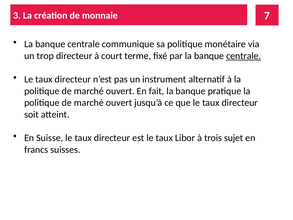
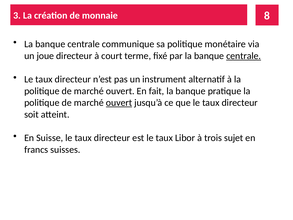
7: 7 -> 8 (267, 16)
trop: trop -> joue (45, 56)
ouvert underline: none -> present (119, 103)
